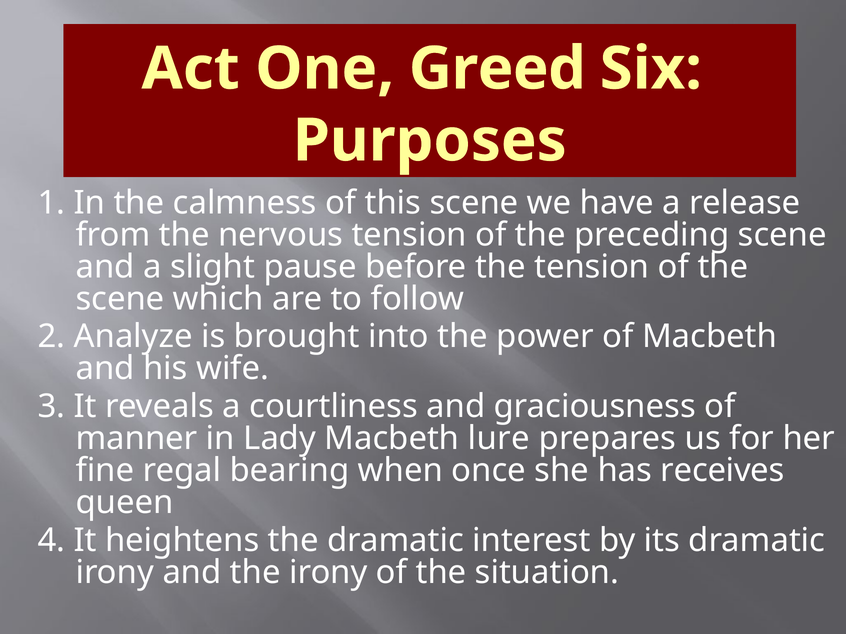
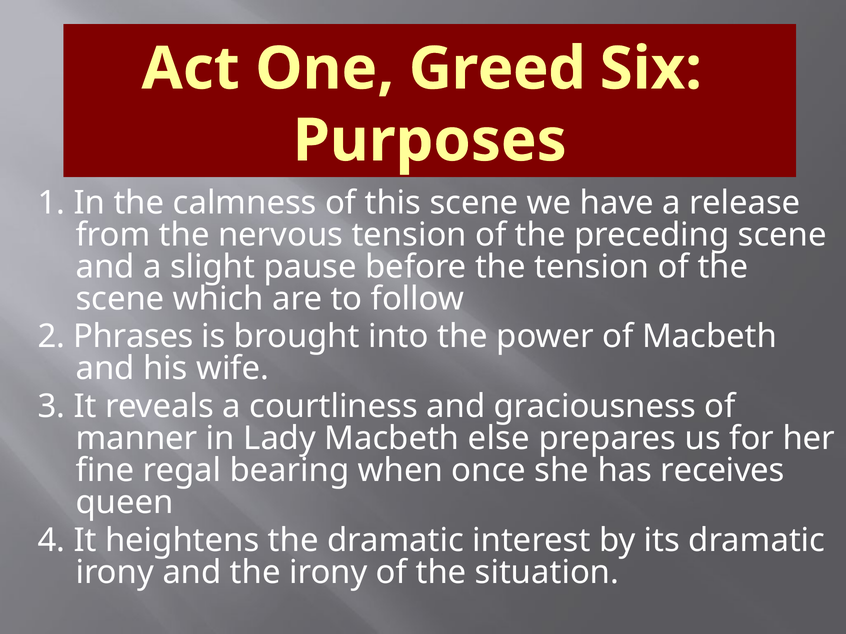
Analyze: Analyze -> Phrases (133, 337)
lure: lure -> else (499, 439)
